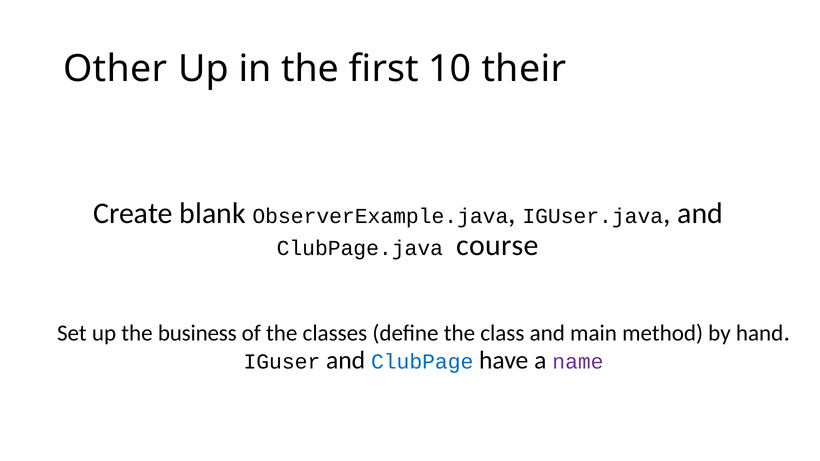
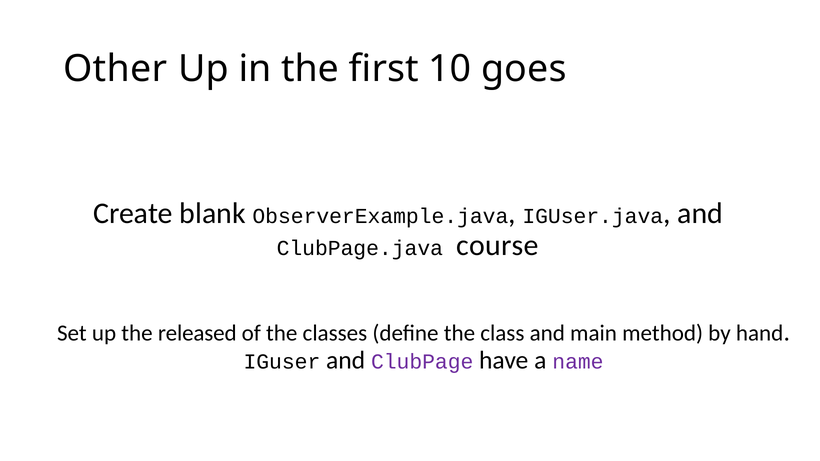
their: their -> goes (524, 69)
business: business -> released (197, 334)
ClubPage colour: blue -> purple (422, 362)
